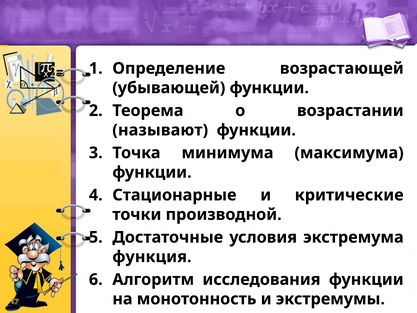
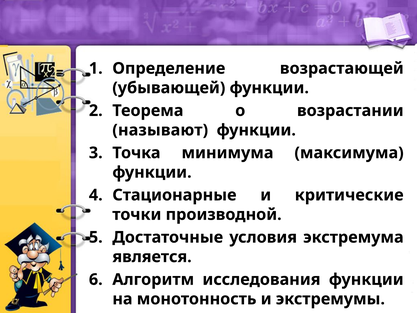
функция: функция -> является (152, 257)
